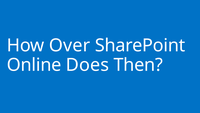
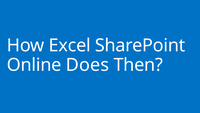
Over: Over -> Excel (70, 45)
